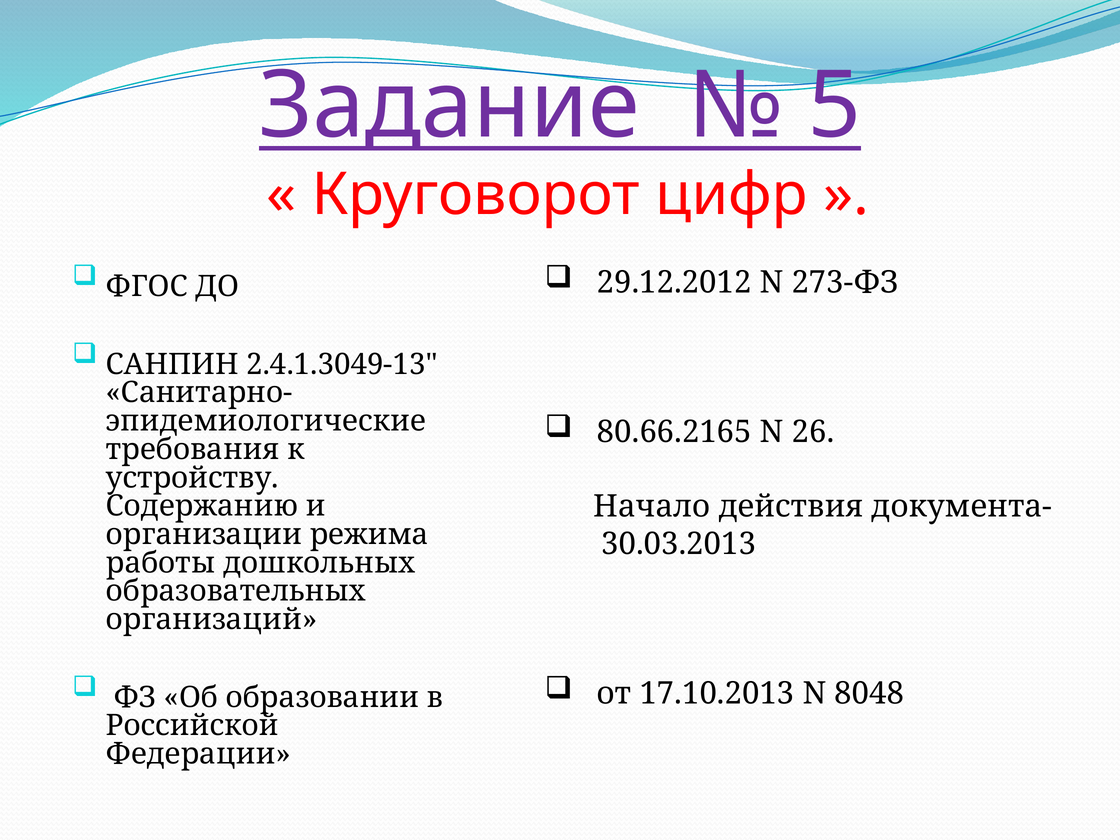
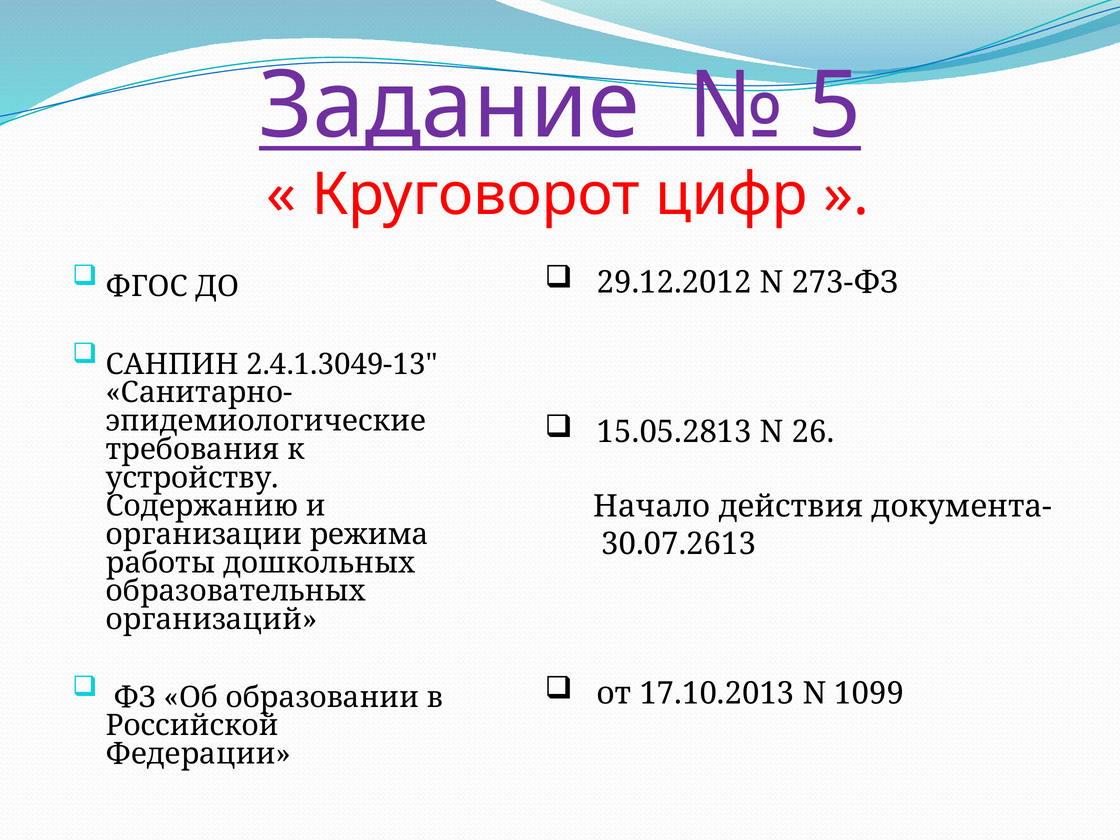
80.66.2165: 80.66.2165 -> 15.05.2813 (674, 432)
30.03.2013: 30.03.2013 -> 30.07.2613 (679, 544)
8048: 8048 -> 1099 (869, 693)
